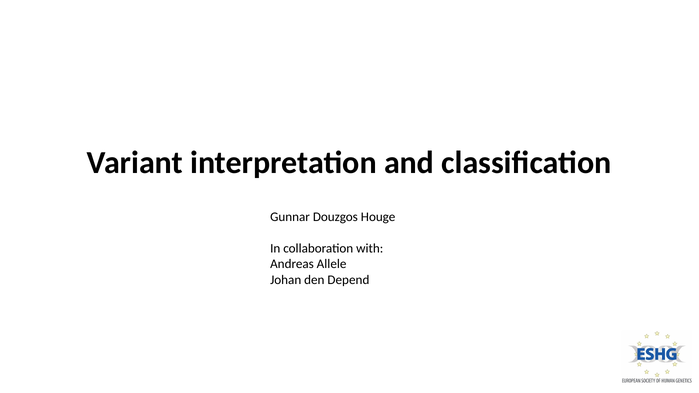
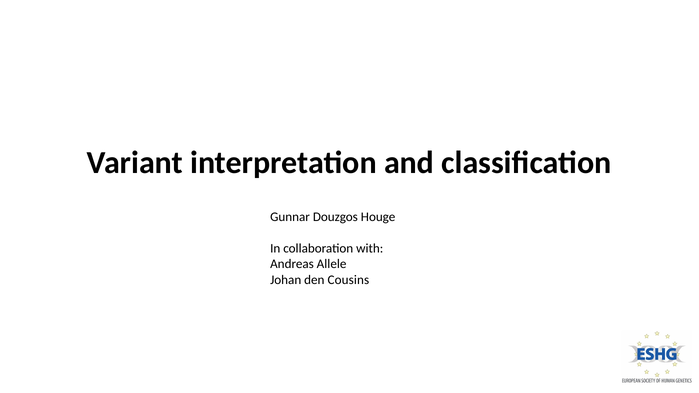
Depend: Depend -> Cousins (348, 280)
